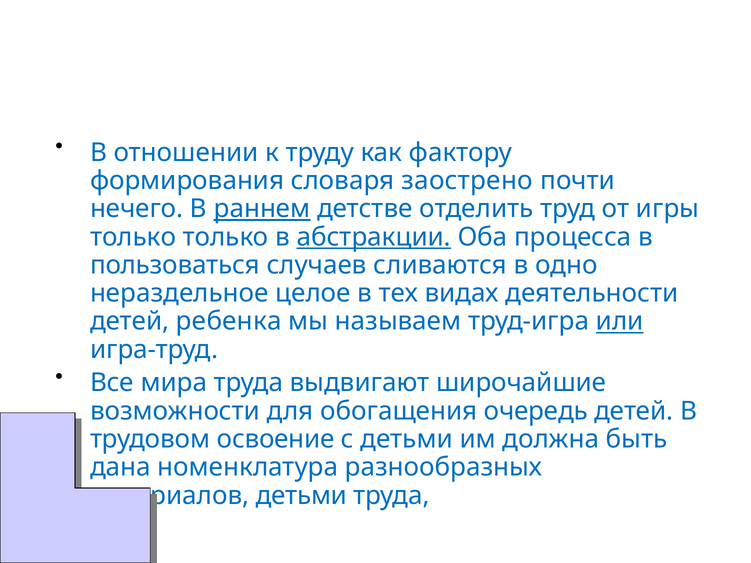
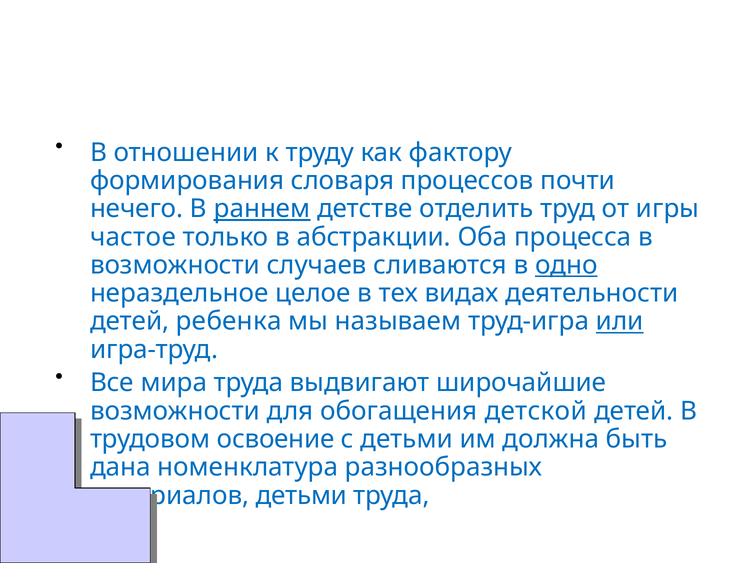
заострено: заострено -> процессов (467, 181)
только: только -> частое (133, 237)
абстракции underline: present -> none (374, 237)
пользоваться: пользоваться -> возможности (175, 265)
одно underline: none -> present (566, 265)
очередь: очередь -> детской (536, 411)
